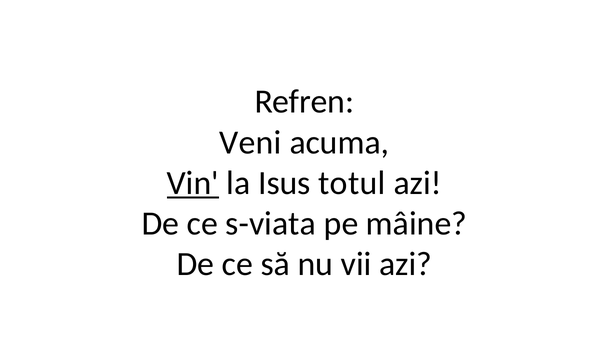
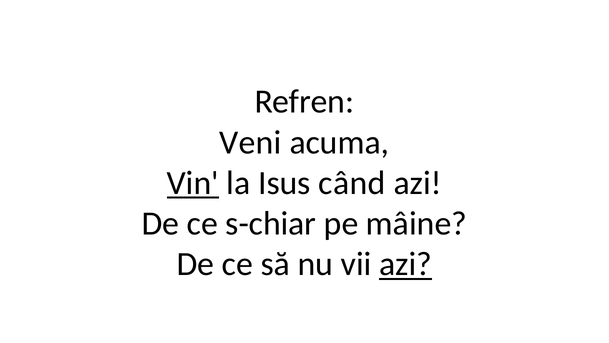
totul: totul -> când (352, 183)
s-viata: s-viata -> s-chiar (271, 223)
azi underline: none -> present (406, 264)
